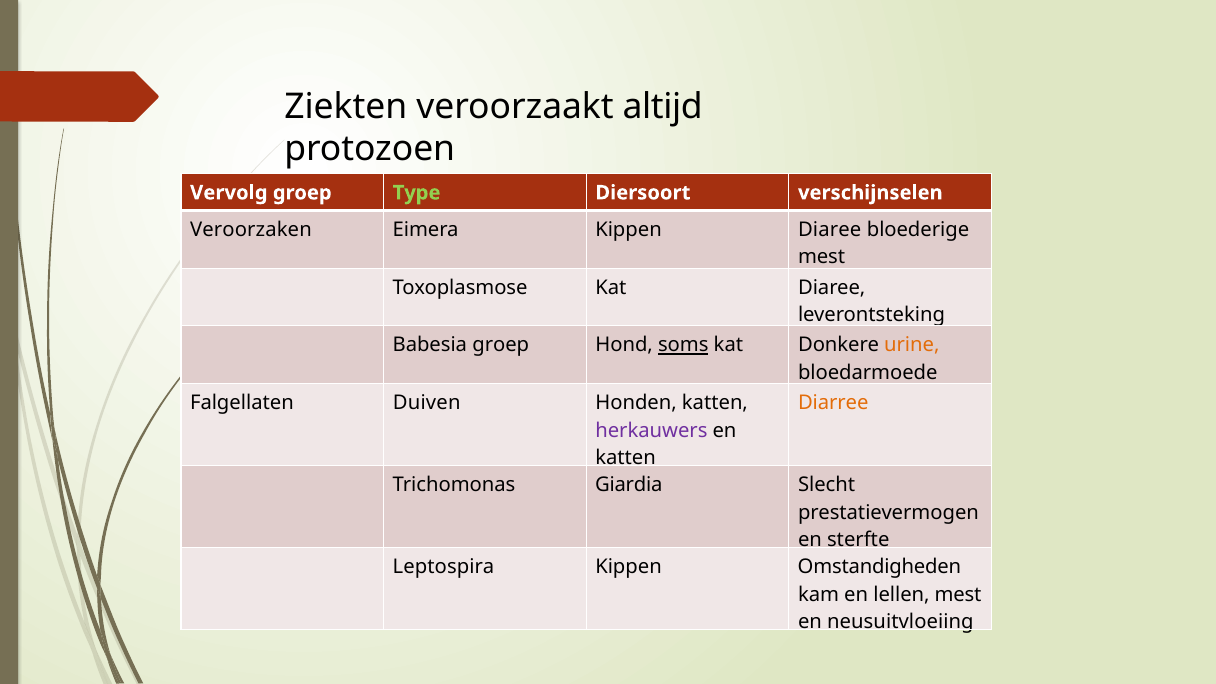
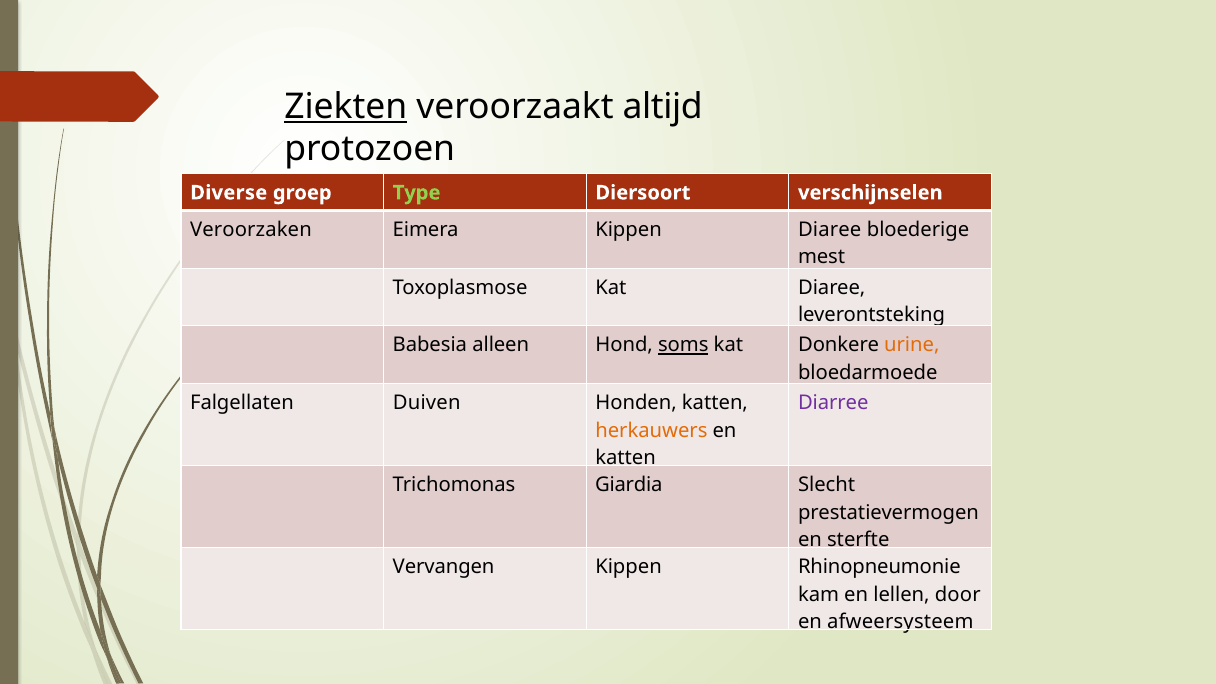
Ziekten underline: none -> present (346, 106)
Vervolg: Vervolg -> Diverse (229, 193)
Babesia groep: groep -> alleen (501, 345)
Diarree colour: orange -> purple (833, 403)
herkauwers colour: purple -> orange (651, 431)
Leptospira: Leptospira -> Vervangen (444, 567)
Omstandigheden: Omstandigheden -> Rhinopneumonie (879, 567)
lellen mest: mest -> door (958, 595)
neusuitvloeiing: neusuitvloeiing -> afweersysteem (900, 622)
